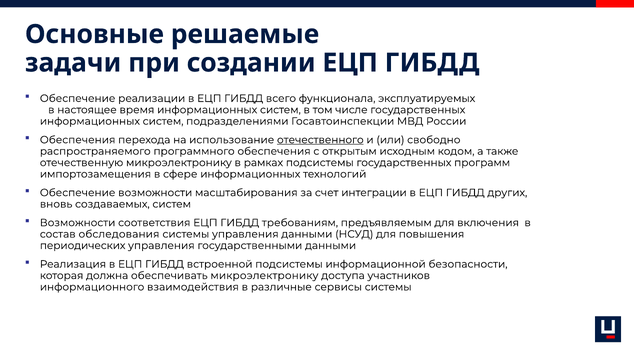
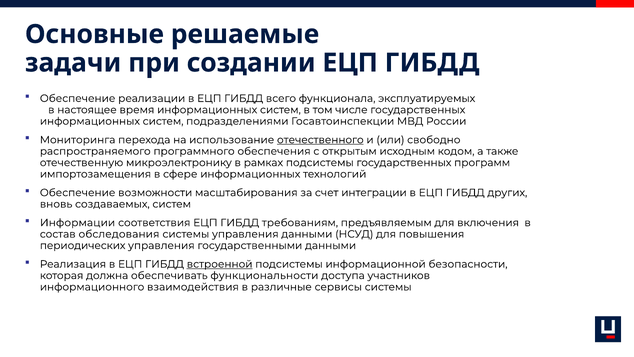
Обеспечения: Обеспечения -> Мониторинга (78, 140)
Возможности: Возможности -> Информации (78, 222)
встроенной underline: none -> present (220, 264)
обеспечивать микроэлектронику: микроэлектронику -> функциональности (264, 275)
